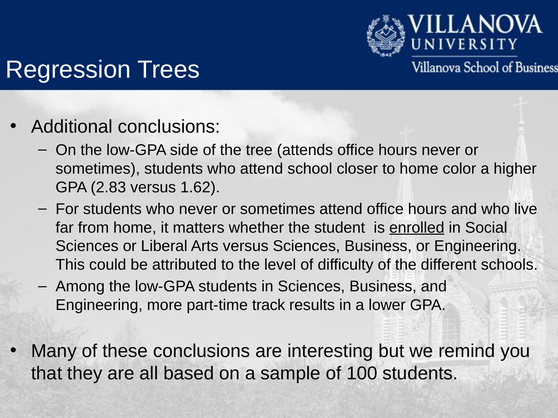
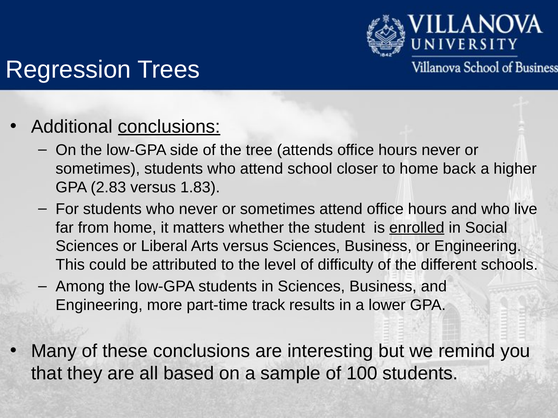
conclusions underline: none -> present (169, 127)
color: color -> back (459, 169)
1.62: 1.62 -> 1.83 (200, 187)
